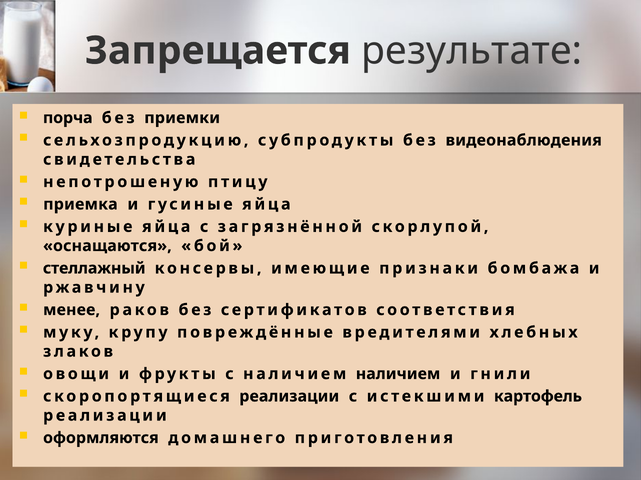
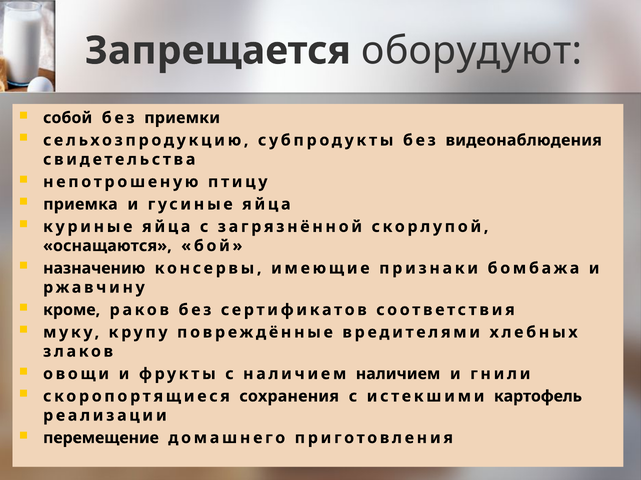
результате: результате -> оборудуют (472, 51)
порча: порча -> собой (68, 118)
стеллажный: стеллажный -> назначению (94, 269)
менее: менее -> кроме (72, 310)
скоропортящиеся реализации: реализации -> сохранения (289, 397)
оформляются: оформляются -> перемещение (101, 439)
